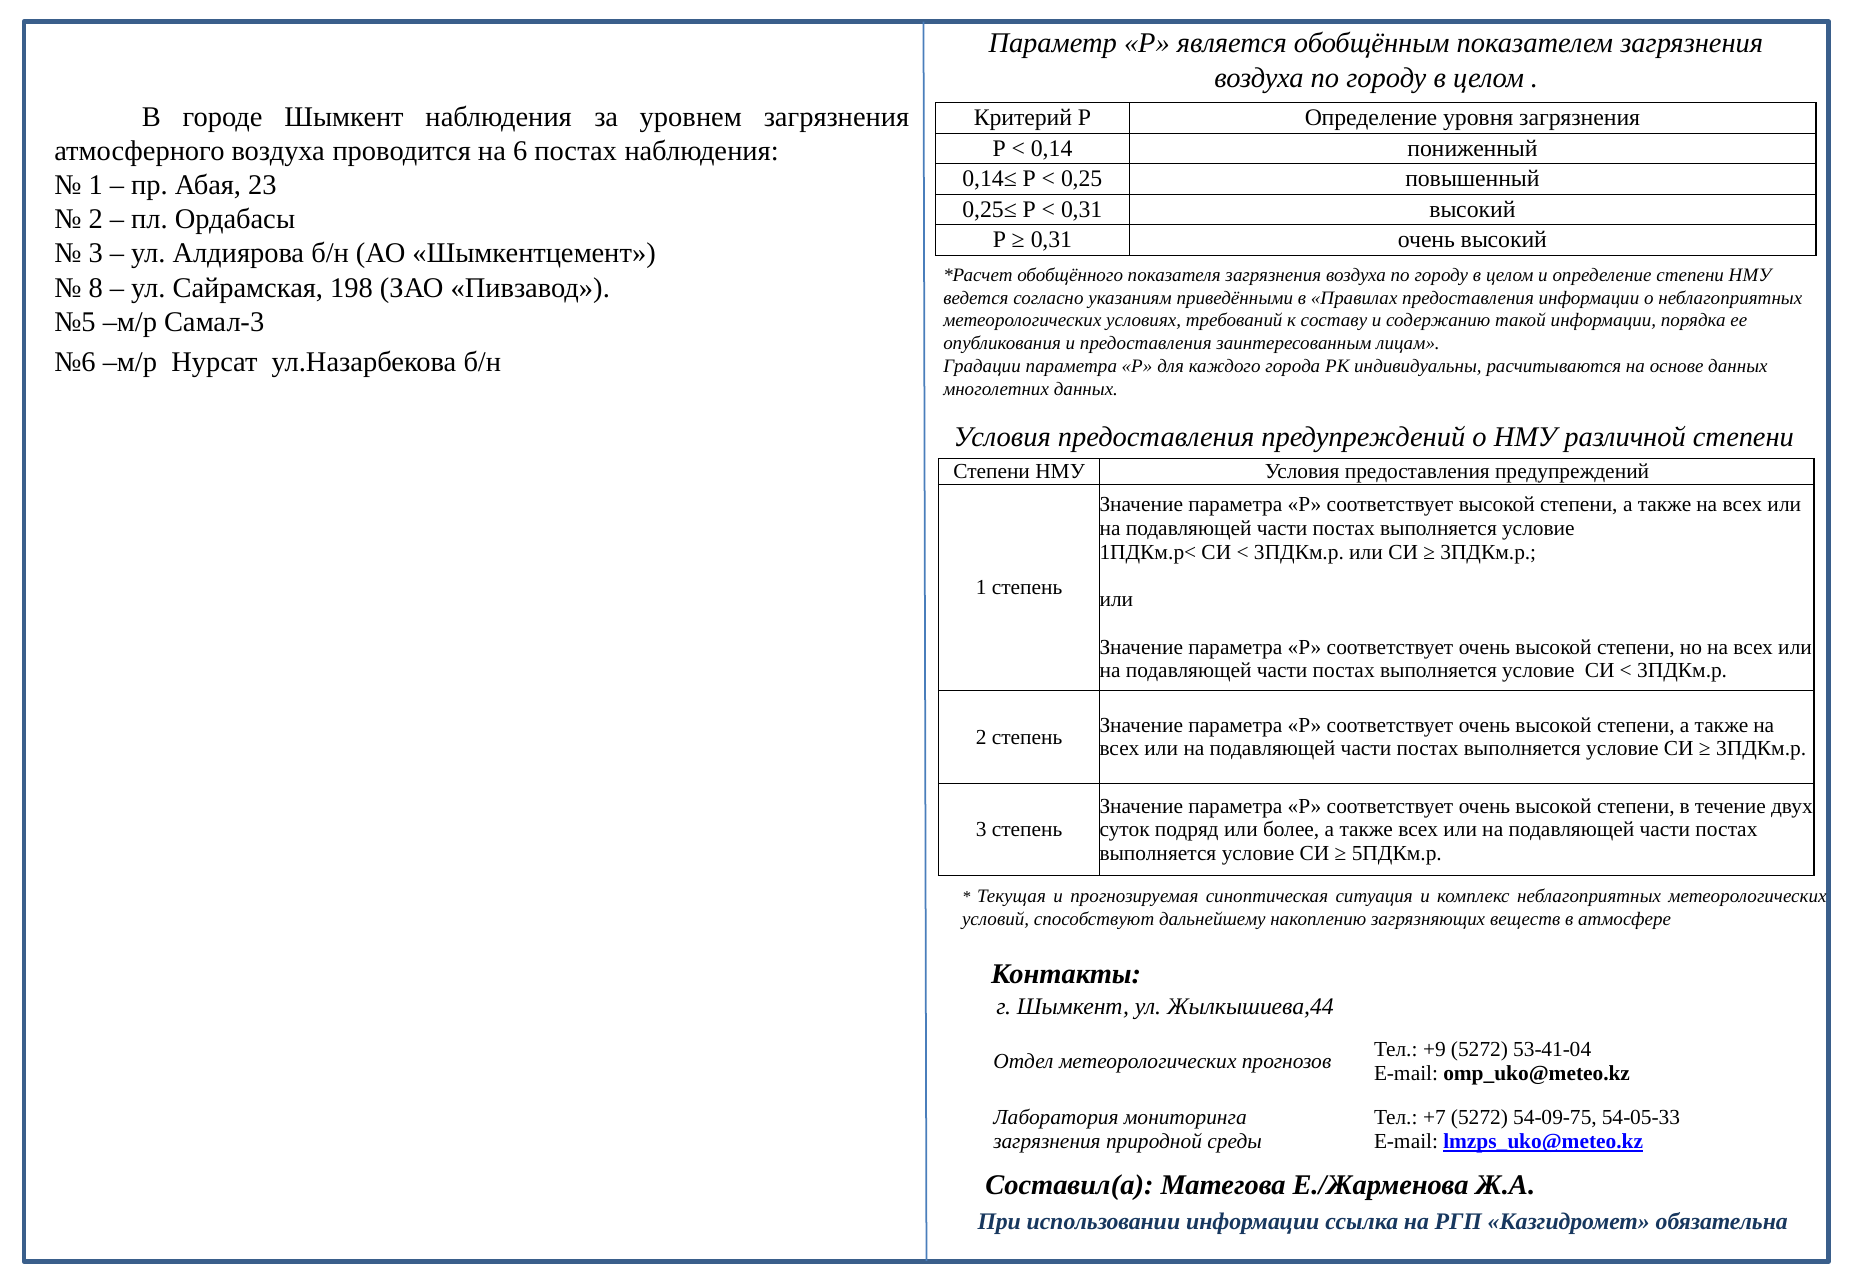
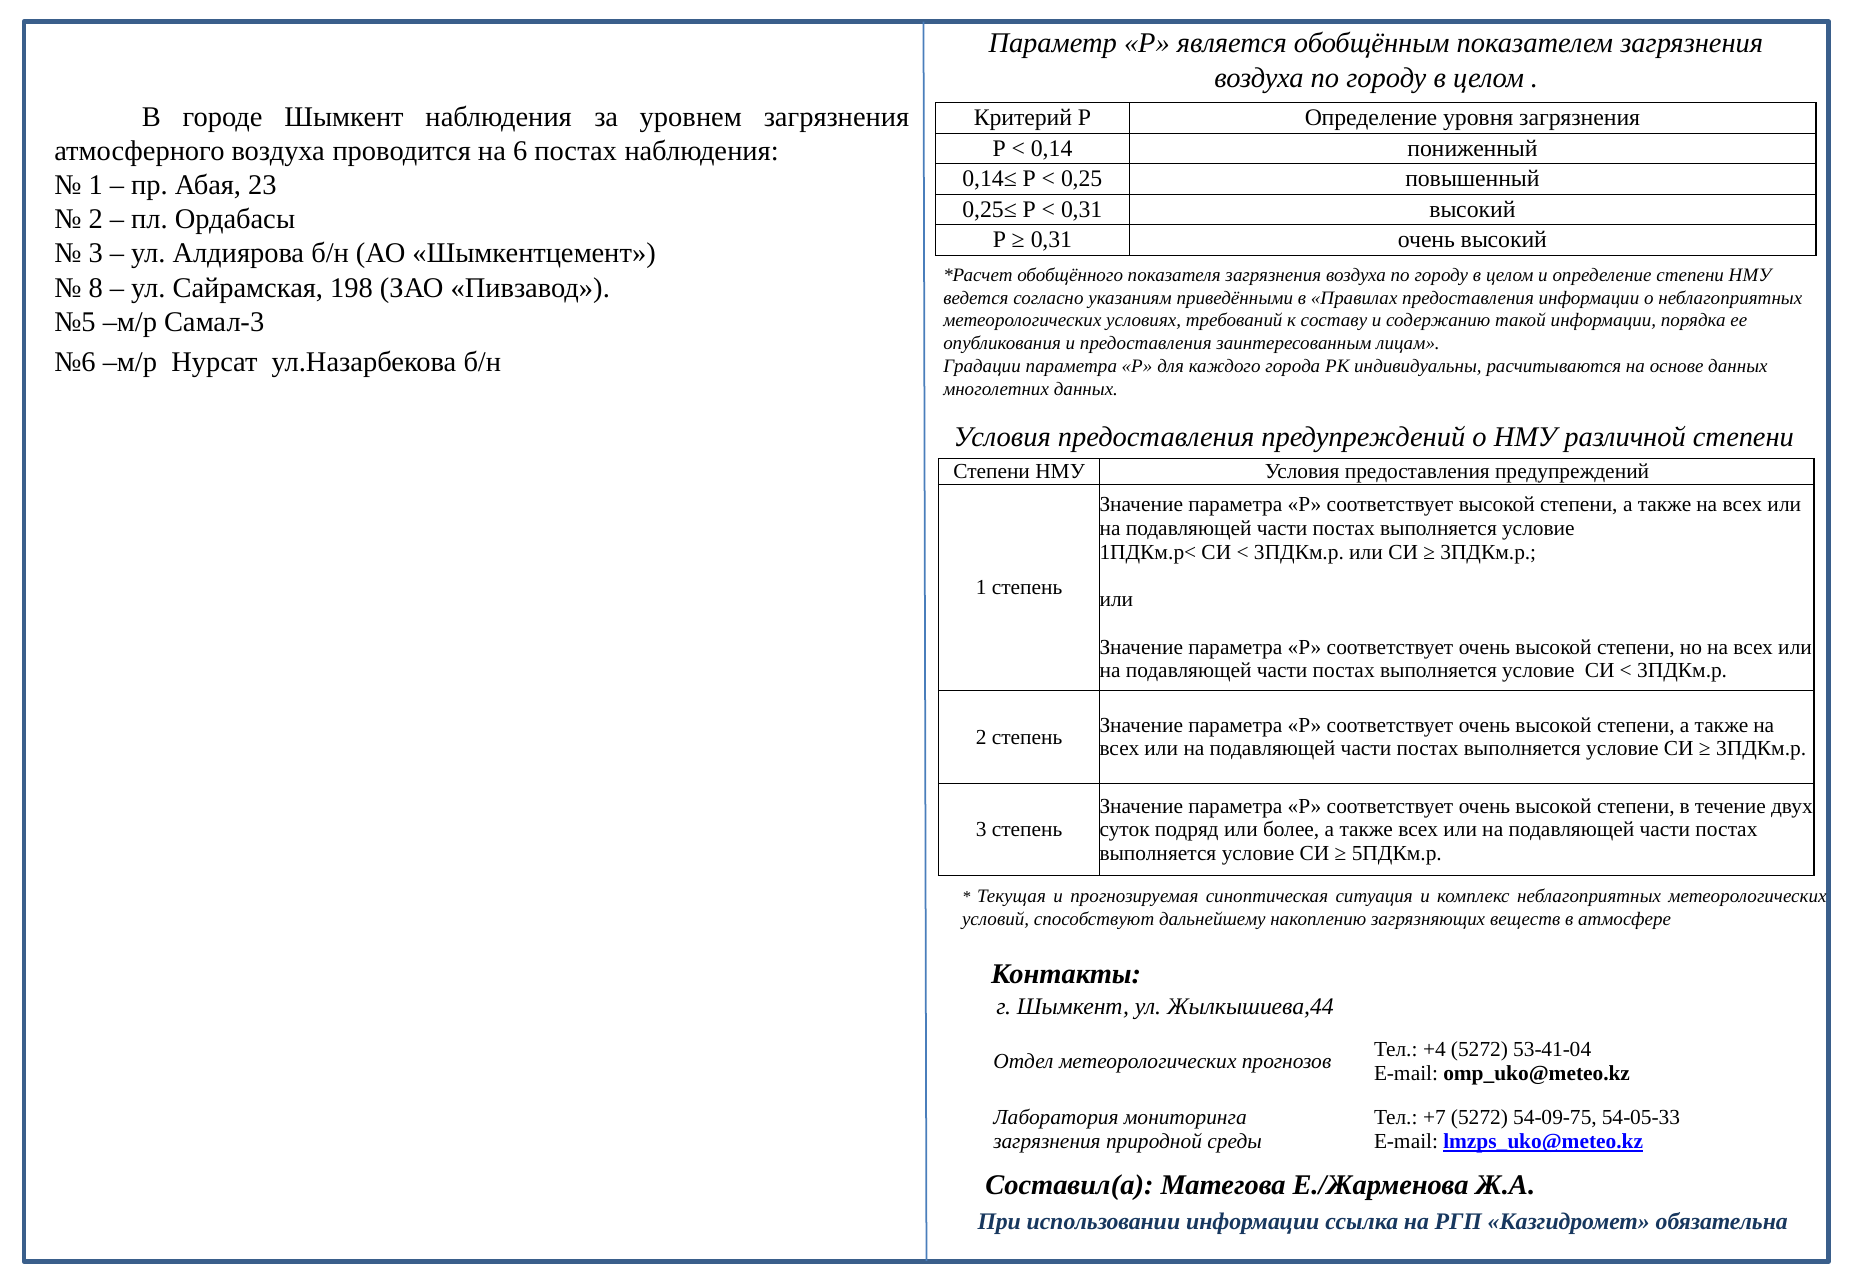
+9: +9 -> +4 (1434, 1049)
